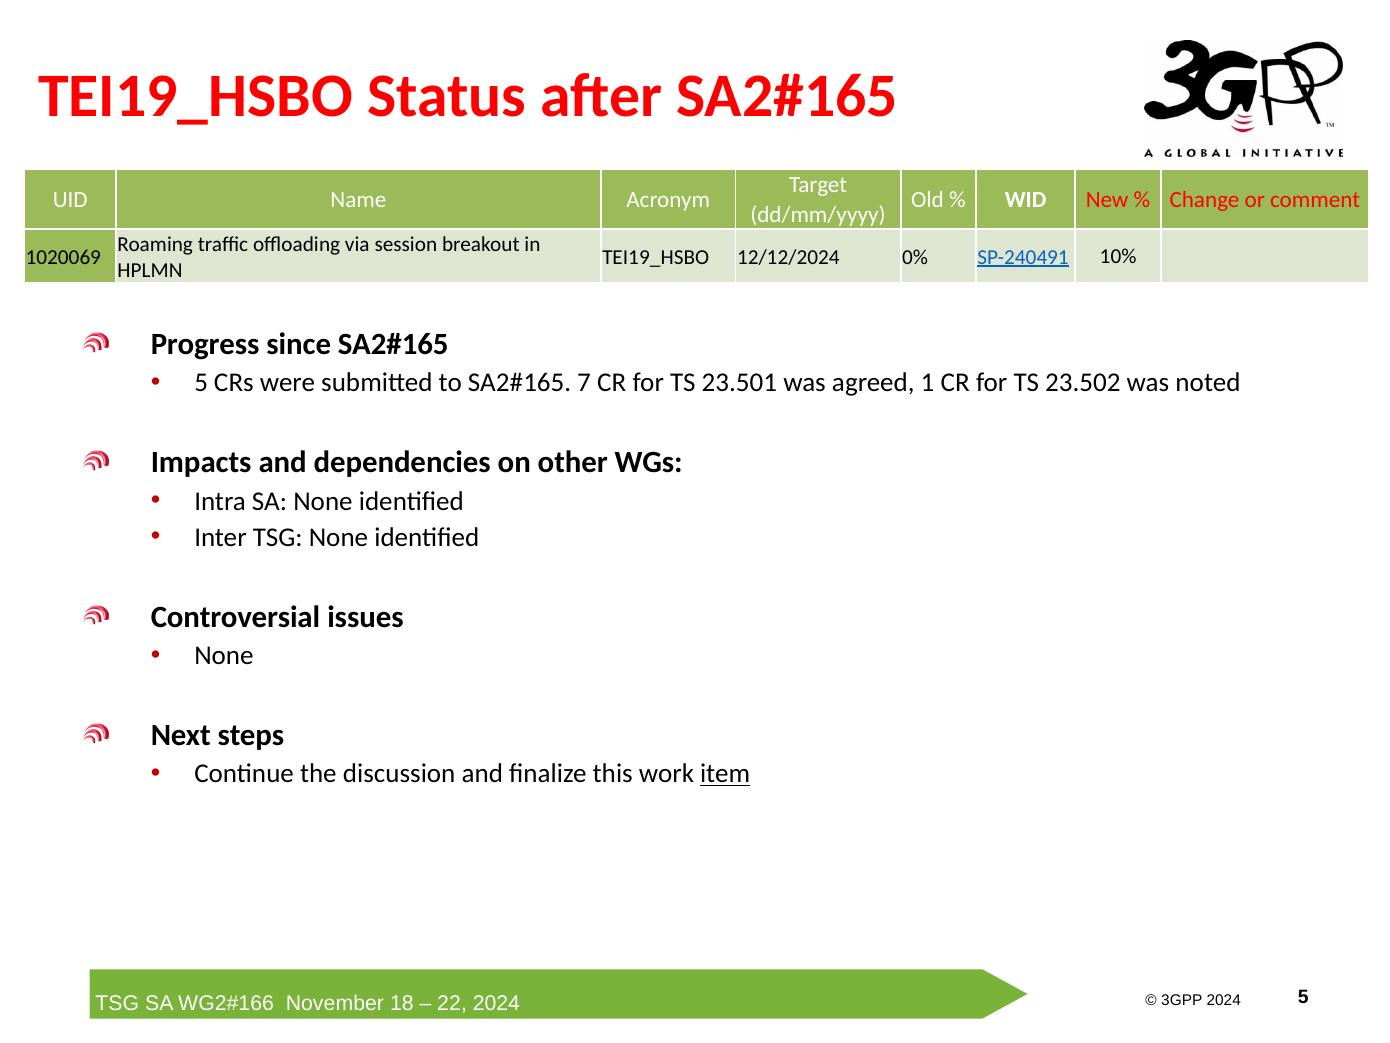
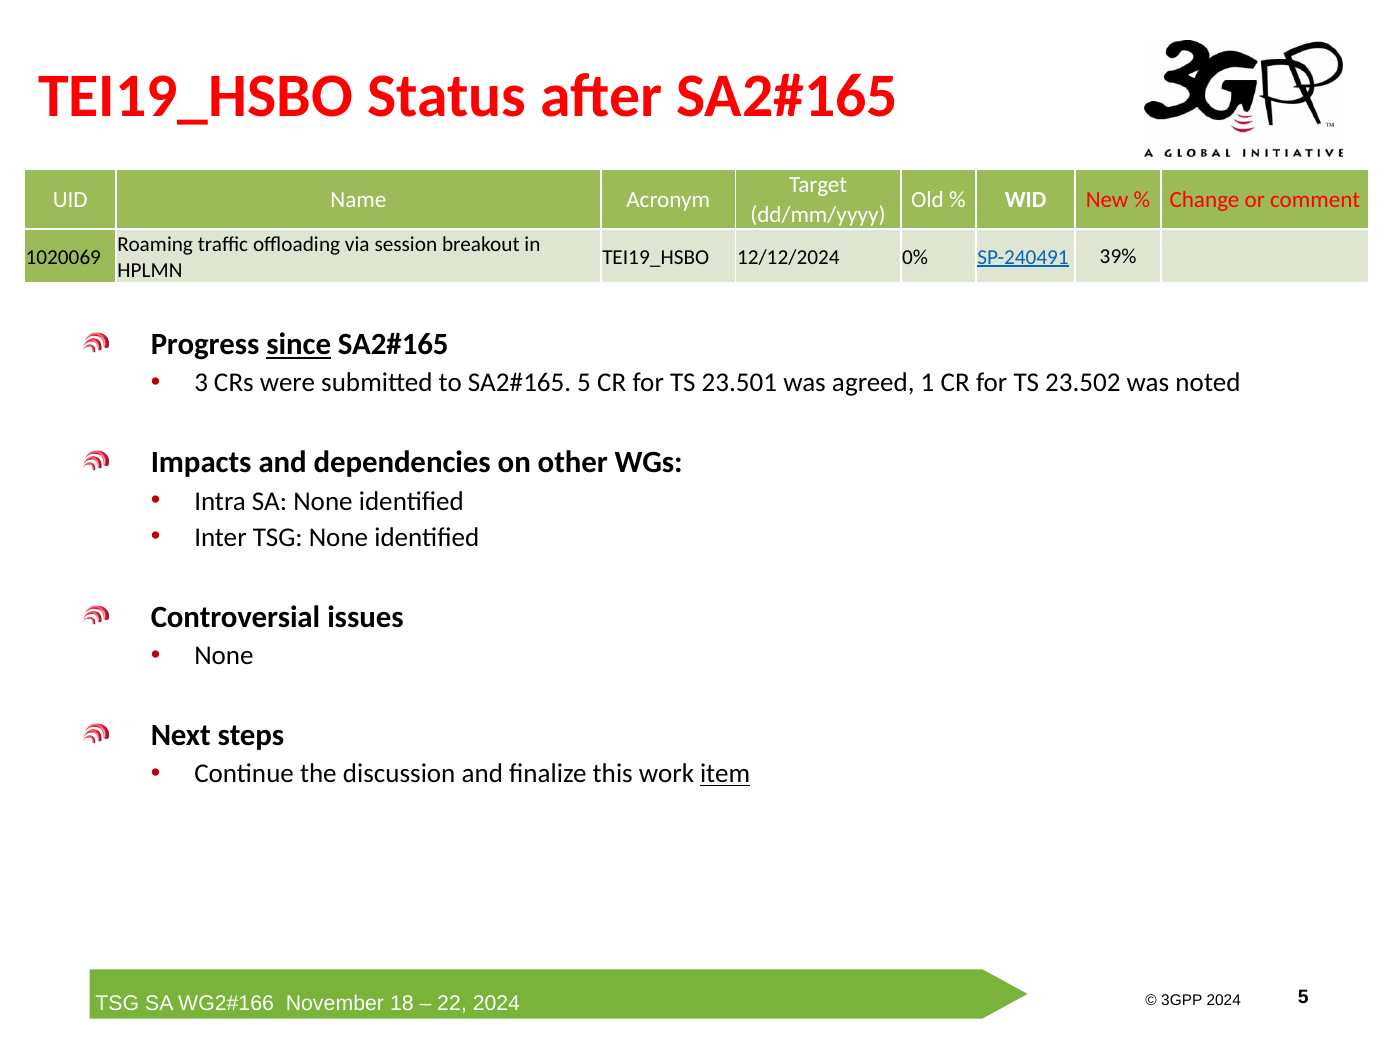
10%: 10% -> 39% (1118, 256)
since underline: none -> present (299, 344)
5: 5 -> 3 (201, 383)
7: 7 -> 5 (584, 383)
